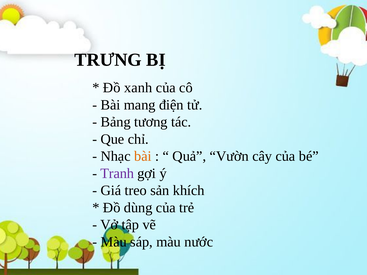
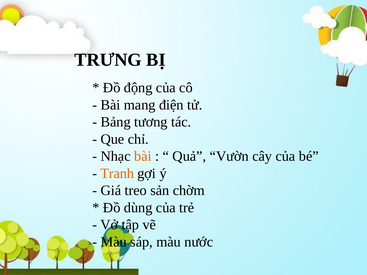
xanh: xanh -> động (138, 88)
Tranh colour: purple -> orange (117, 174)
khích: khích -> chờm (189, 191)
